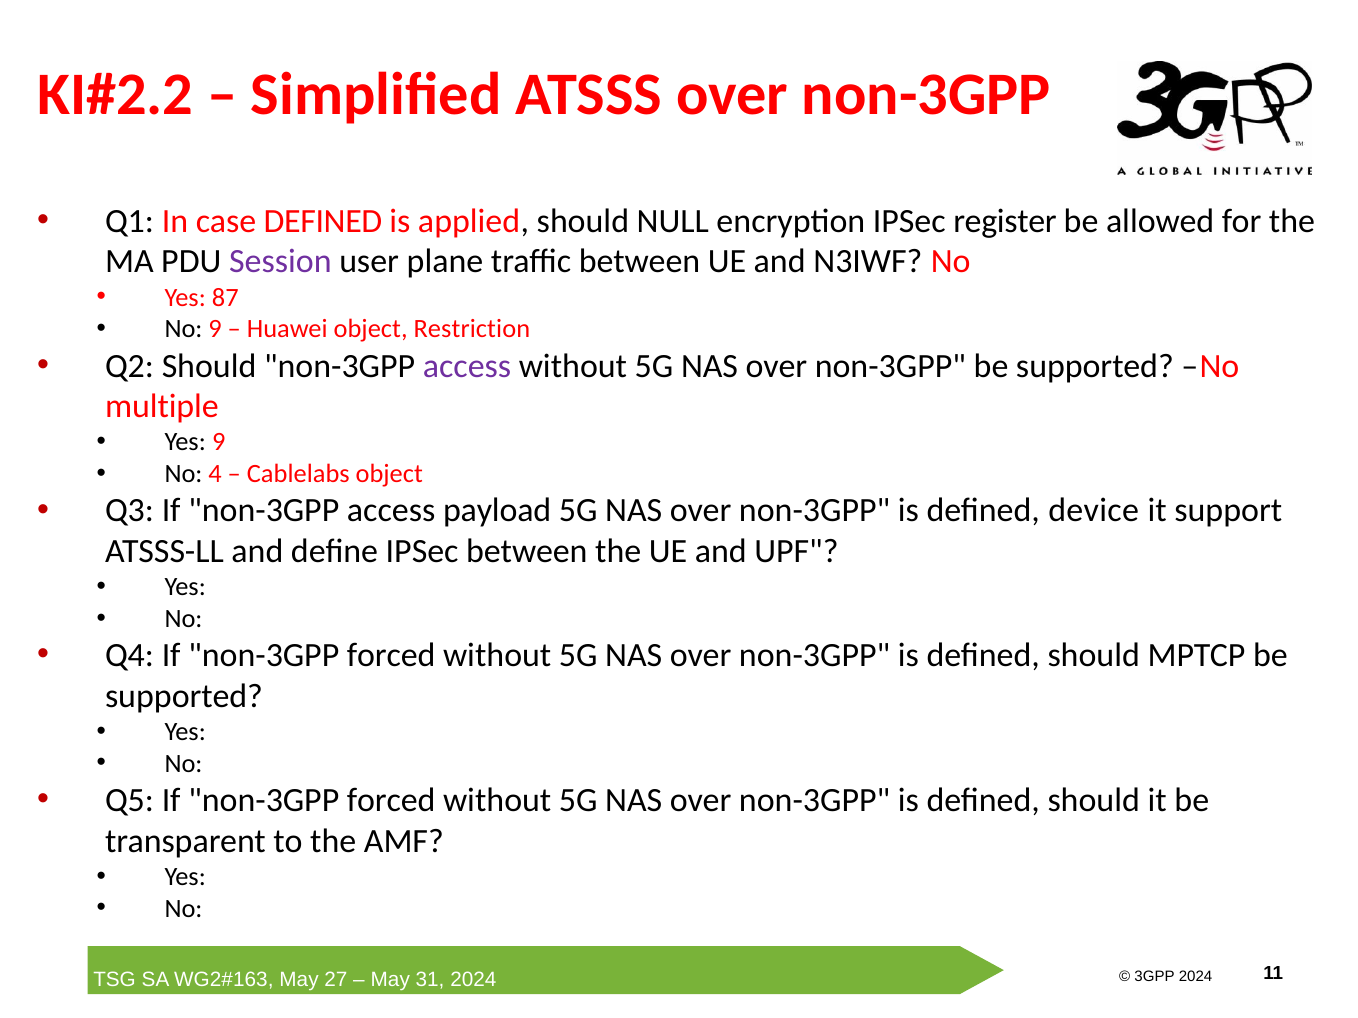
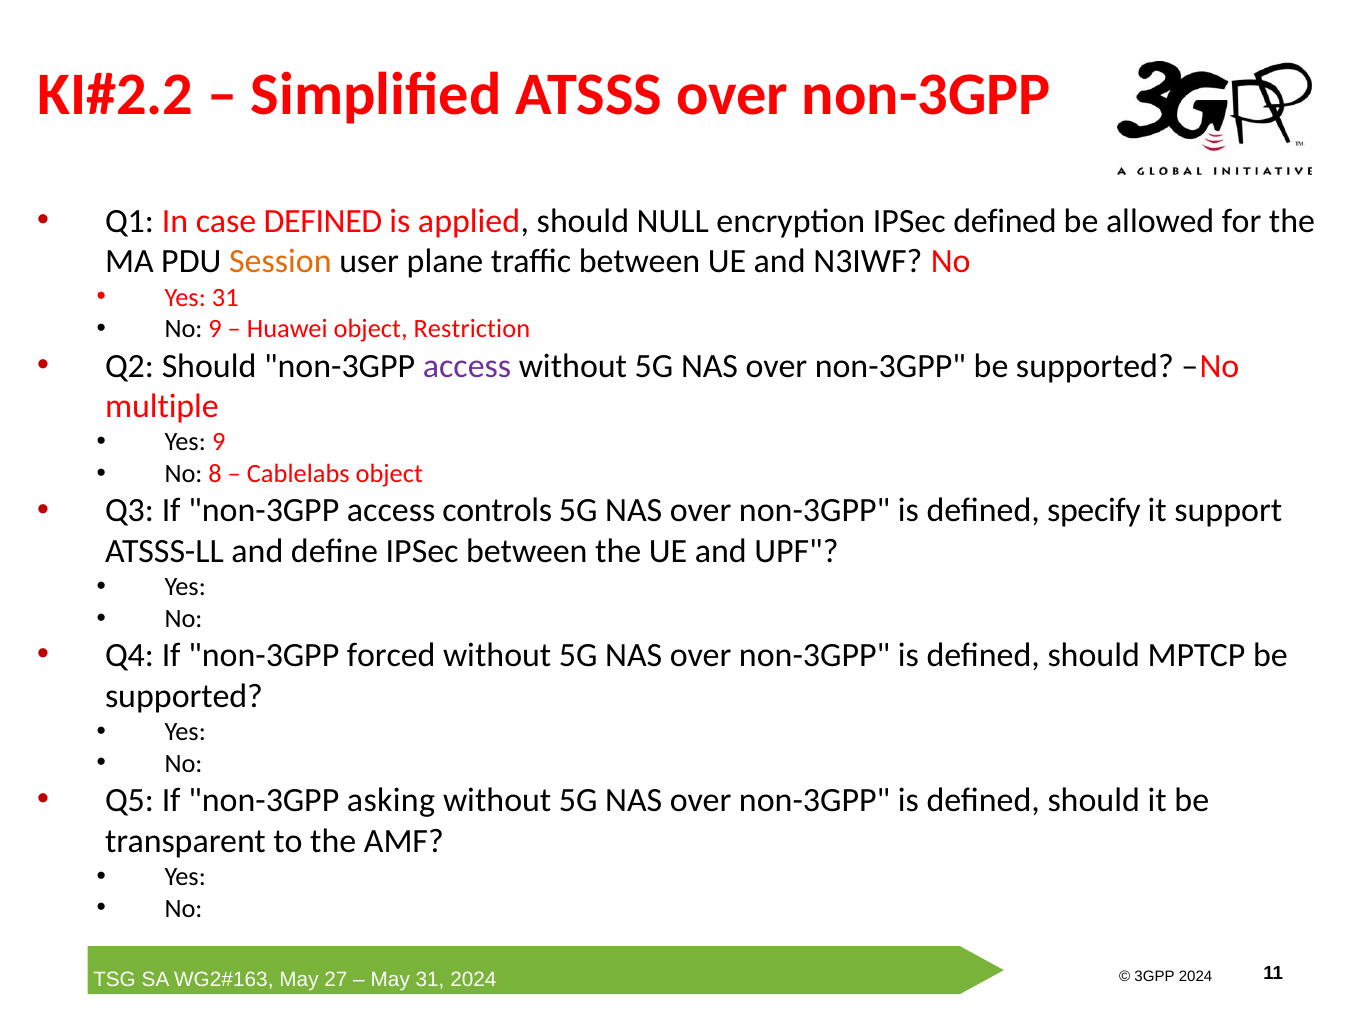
IPSec register: register -> defined (1005, 221)
Session colour: purple -> orange (280, 262)
Yes 87: 87 -> 31 (225, 298)
4: 4 -> 8 (215, 474)
payload: payload -> controls (497, 511)
device: device -> specify (1094, 511)
Q5 If non-3GPP forced: forced -> asking (391, 801)
